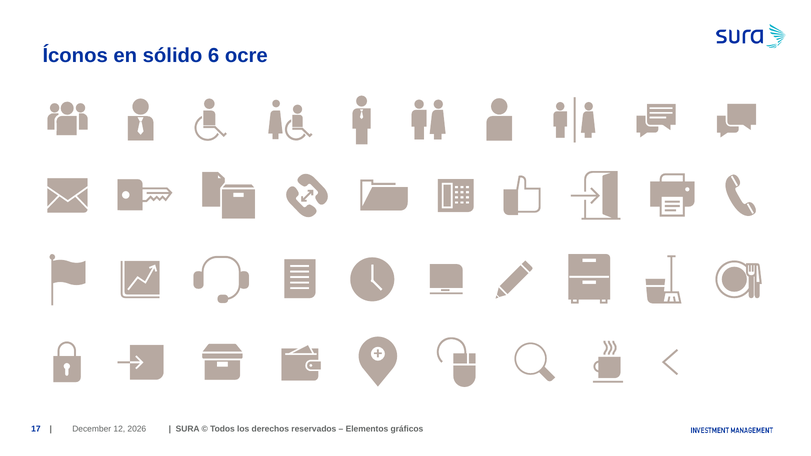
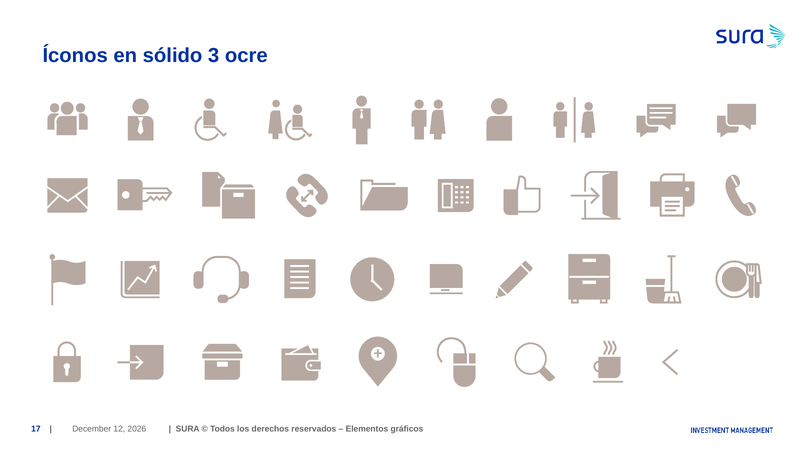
6: 6 -> 3 (214, 56)
